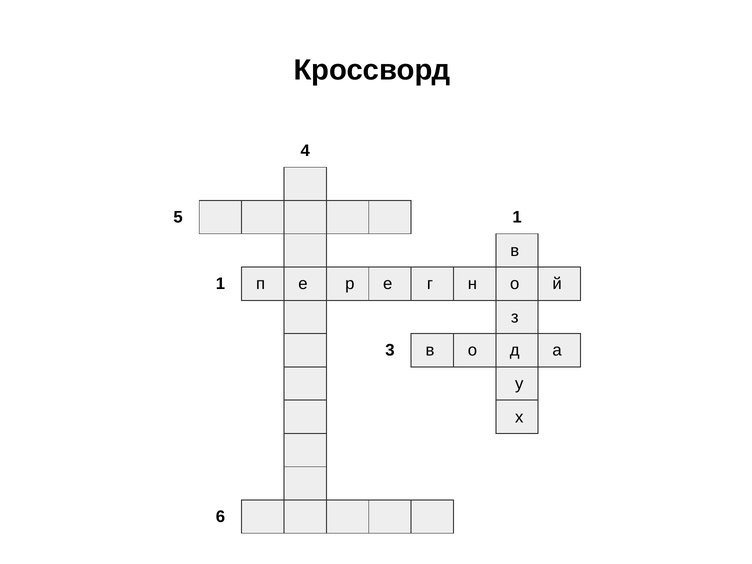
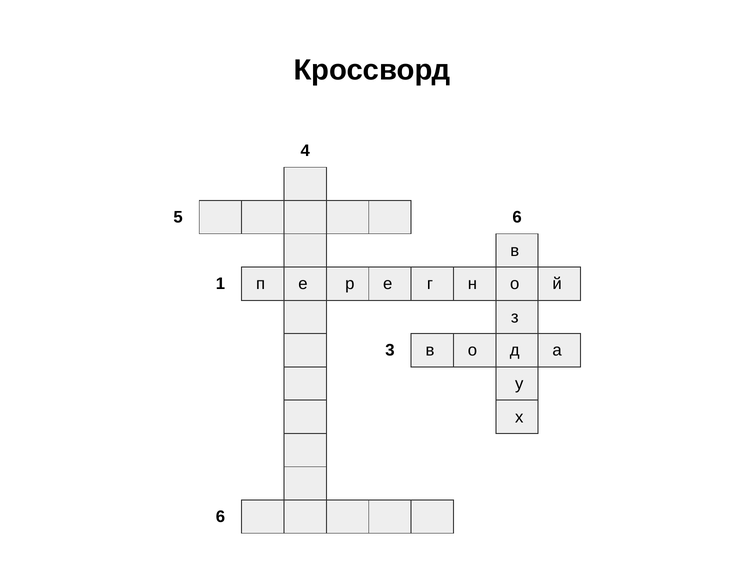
5 1: 1 -> 6 (517, 217)
